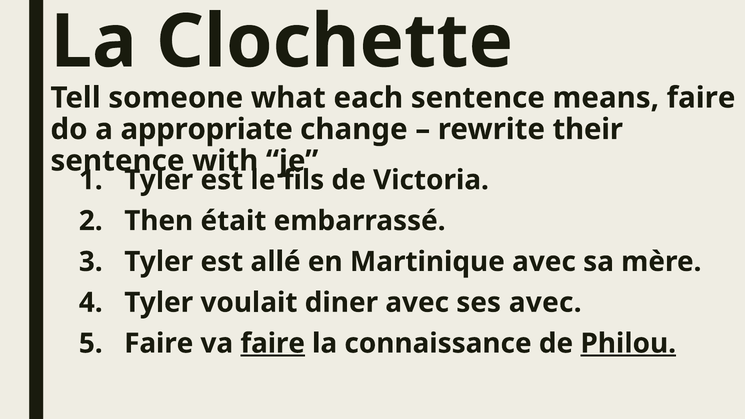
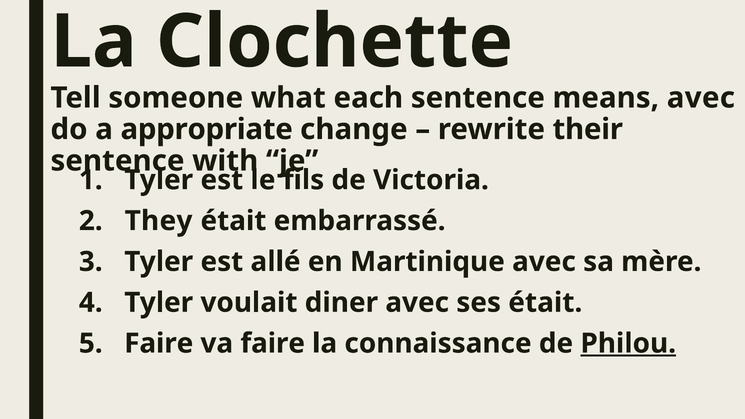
means faire: faire -> avec (701, 98)
Then: Then -> They (159, 221)
ses avec: avec -> était (545, 303)
faire underline: present -> none (273, 343)
